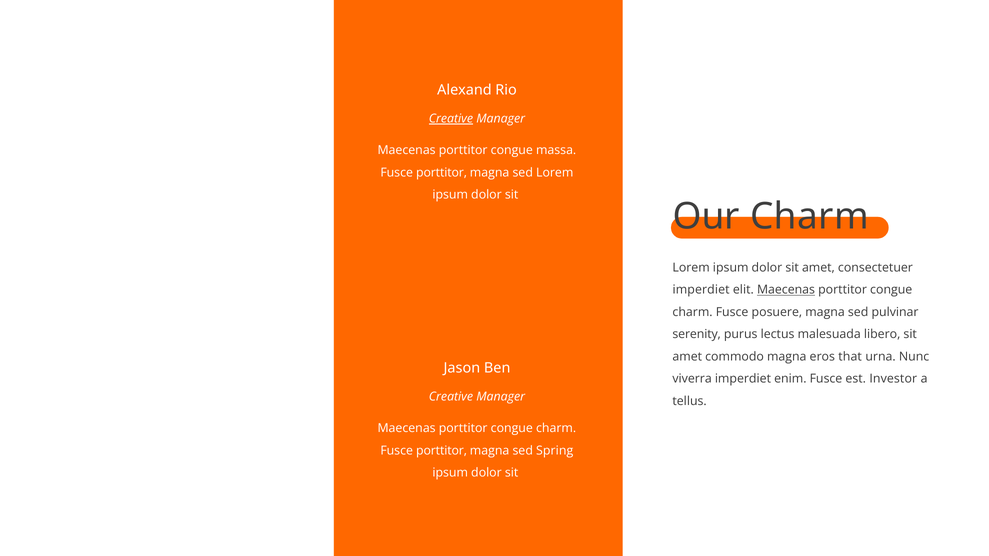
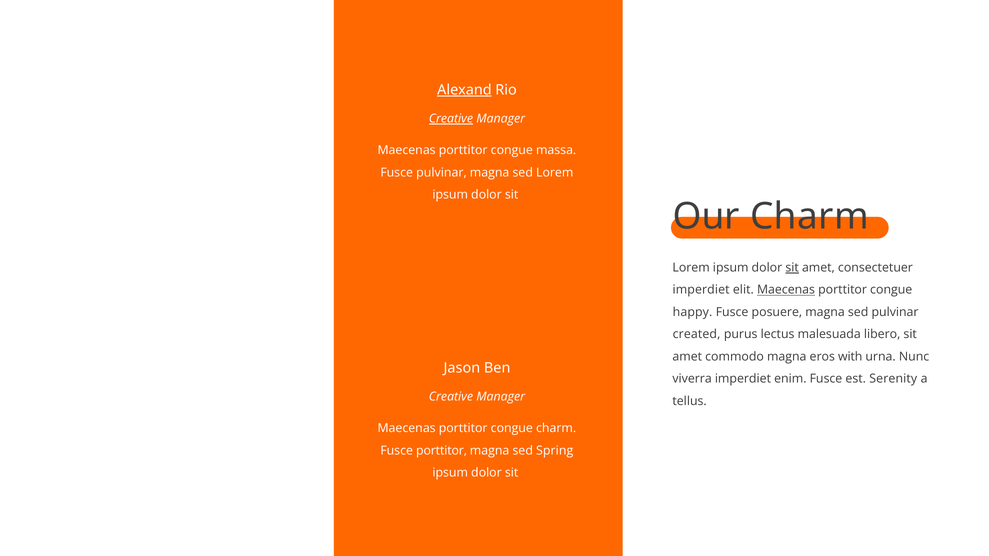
Alexand underline: none -> present (464, 90)
porttitor: porttitor -> pulvinar (441, 173)
sit underline: none -> present (792, 268)
charm: charm -> happy (692, 312)
serenity: serenity -> created (697, 335)
that: that -> with (850, 357)
Investor: Investor -> Serenity (893, 379)
